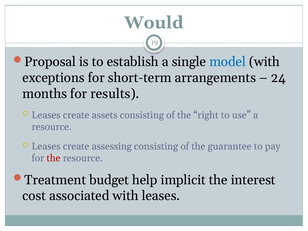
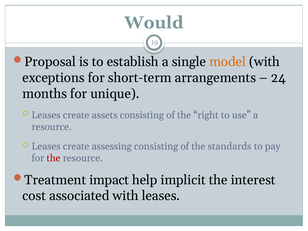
model colour: blue -> orange (228, 62)
results: results -> unique (115, 94)
guarantee: guarantee -> standards (230, 146)
budget: budget -> impact (109, 180)
